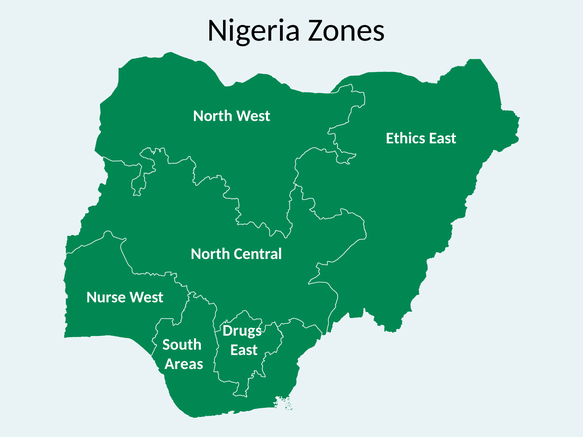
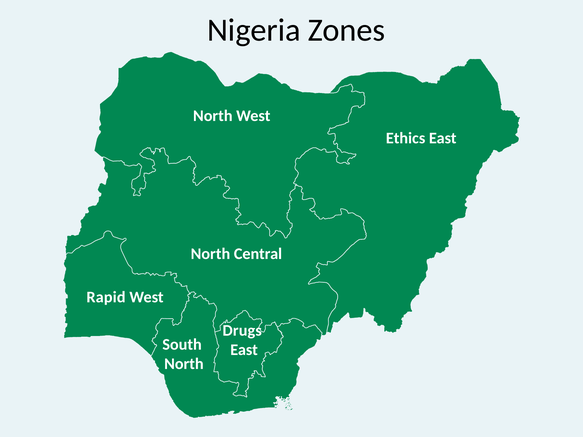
Nurse: Nurse -> Rapid (106, 297)
Areas: Areas -> North (184, 364)
